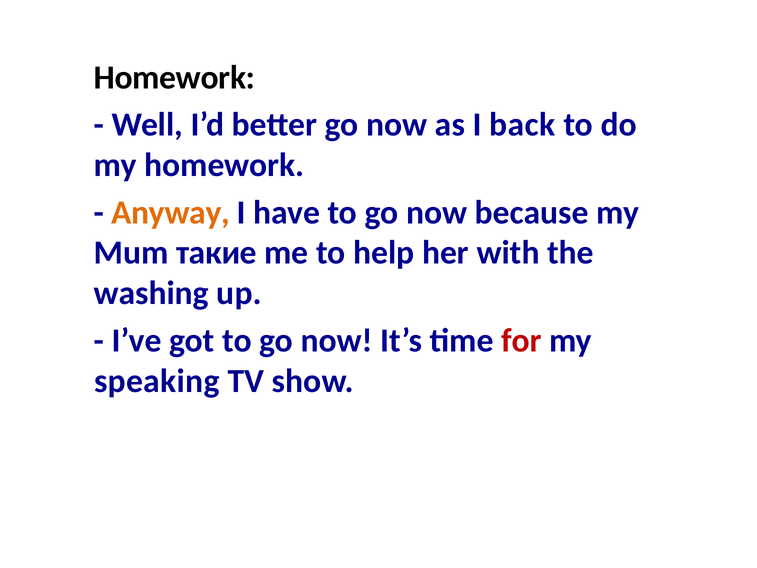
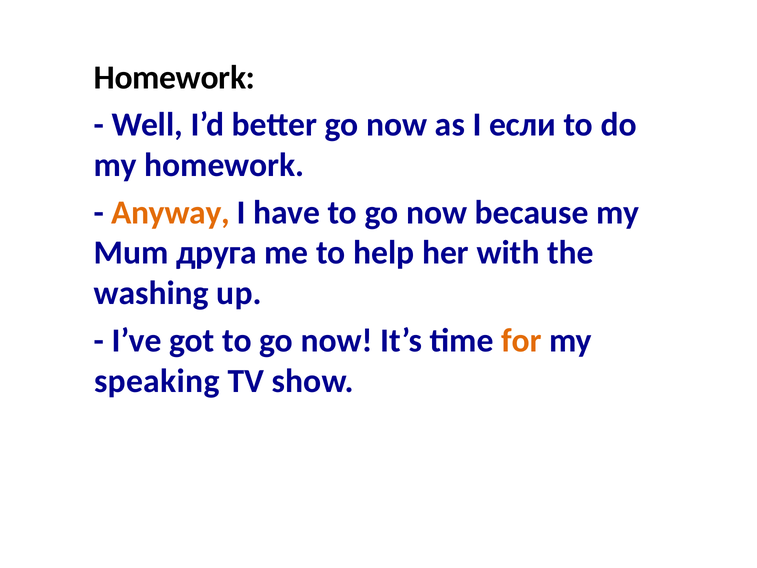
back: back -> если (523, 125)
такие: такие -> друга (217, 253)
for colour: red -> orange (521, 340)
